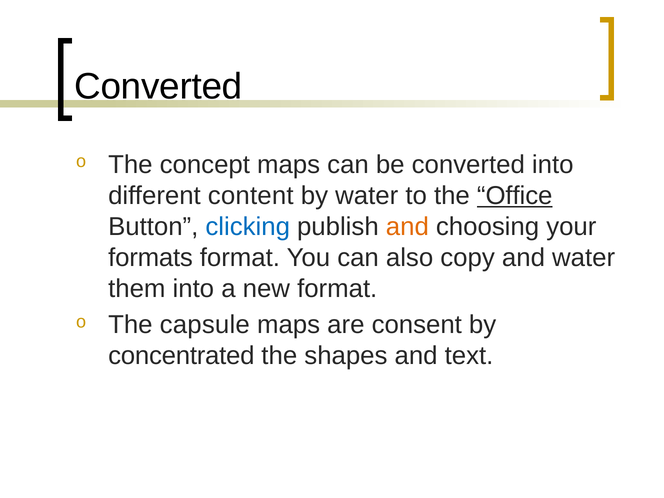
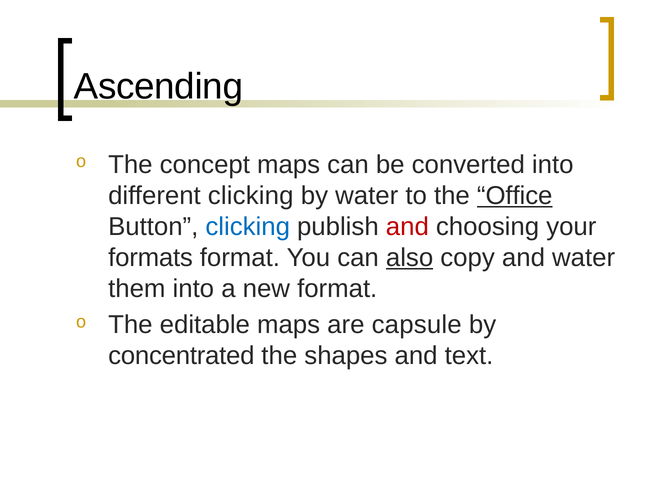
Converted: Converted -> Ascending (158, 87)
different content: content -> clicking (251, 195)
and colour: orange -> red (407, 226)
also underline: none -> present (410, 257)
capsule: capsule -> editable (205, 325)
consent: consent -> capsule (417, 325)
